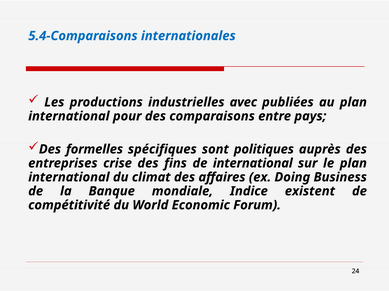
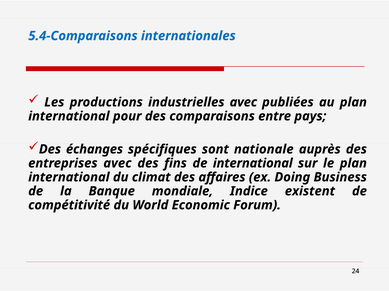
formelles: formelles -> échanges (95, 150)
politiques: politiques -> nationale (264, 150)
entreprises crise: crise -> avec (117, 164)
